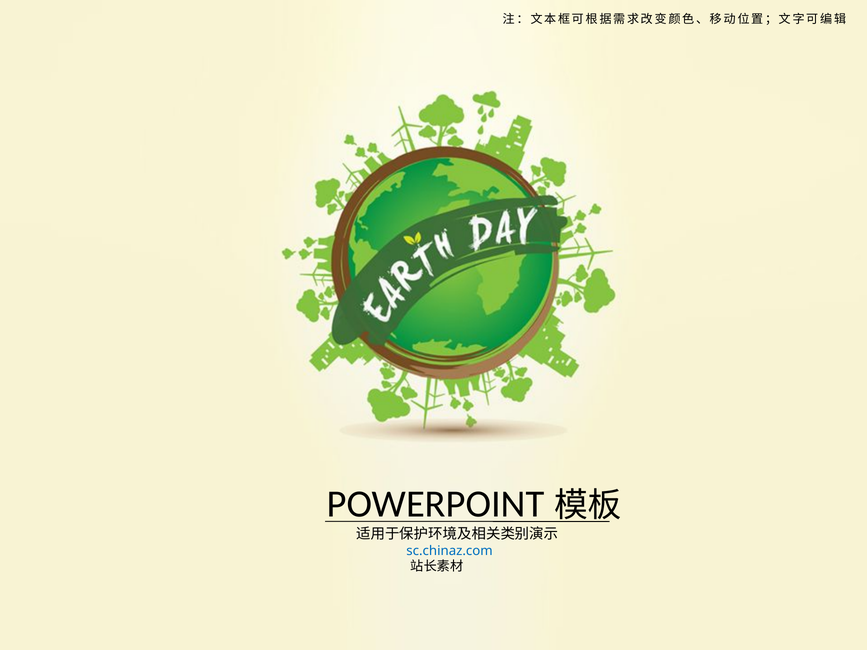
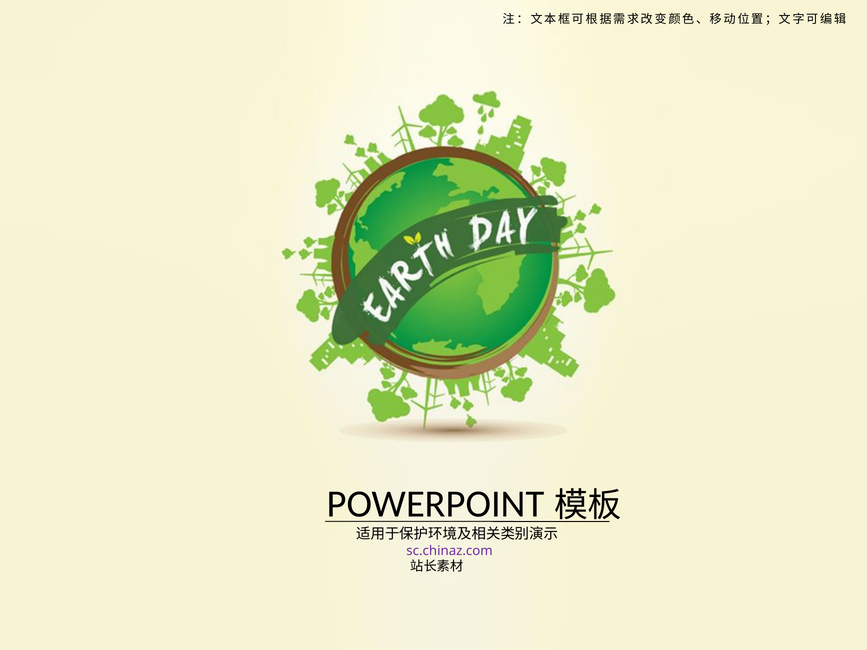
sc.chinaz.com colour: blue -> purple (450, 551)
